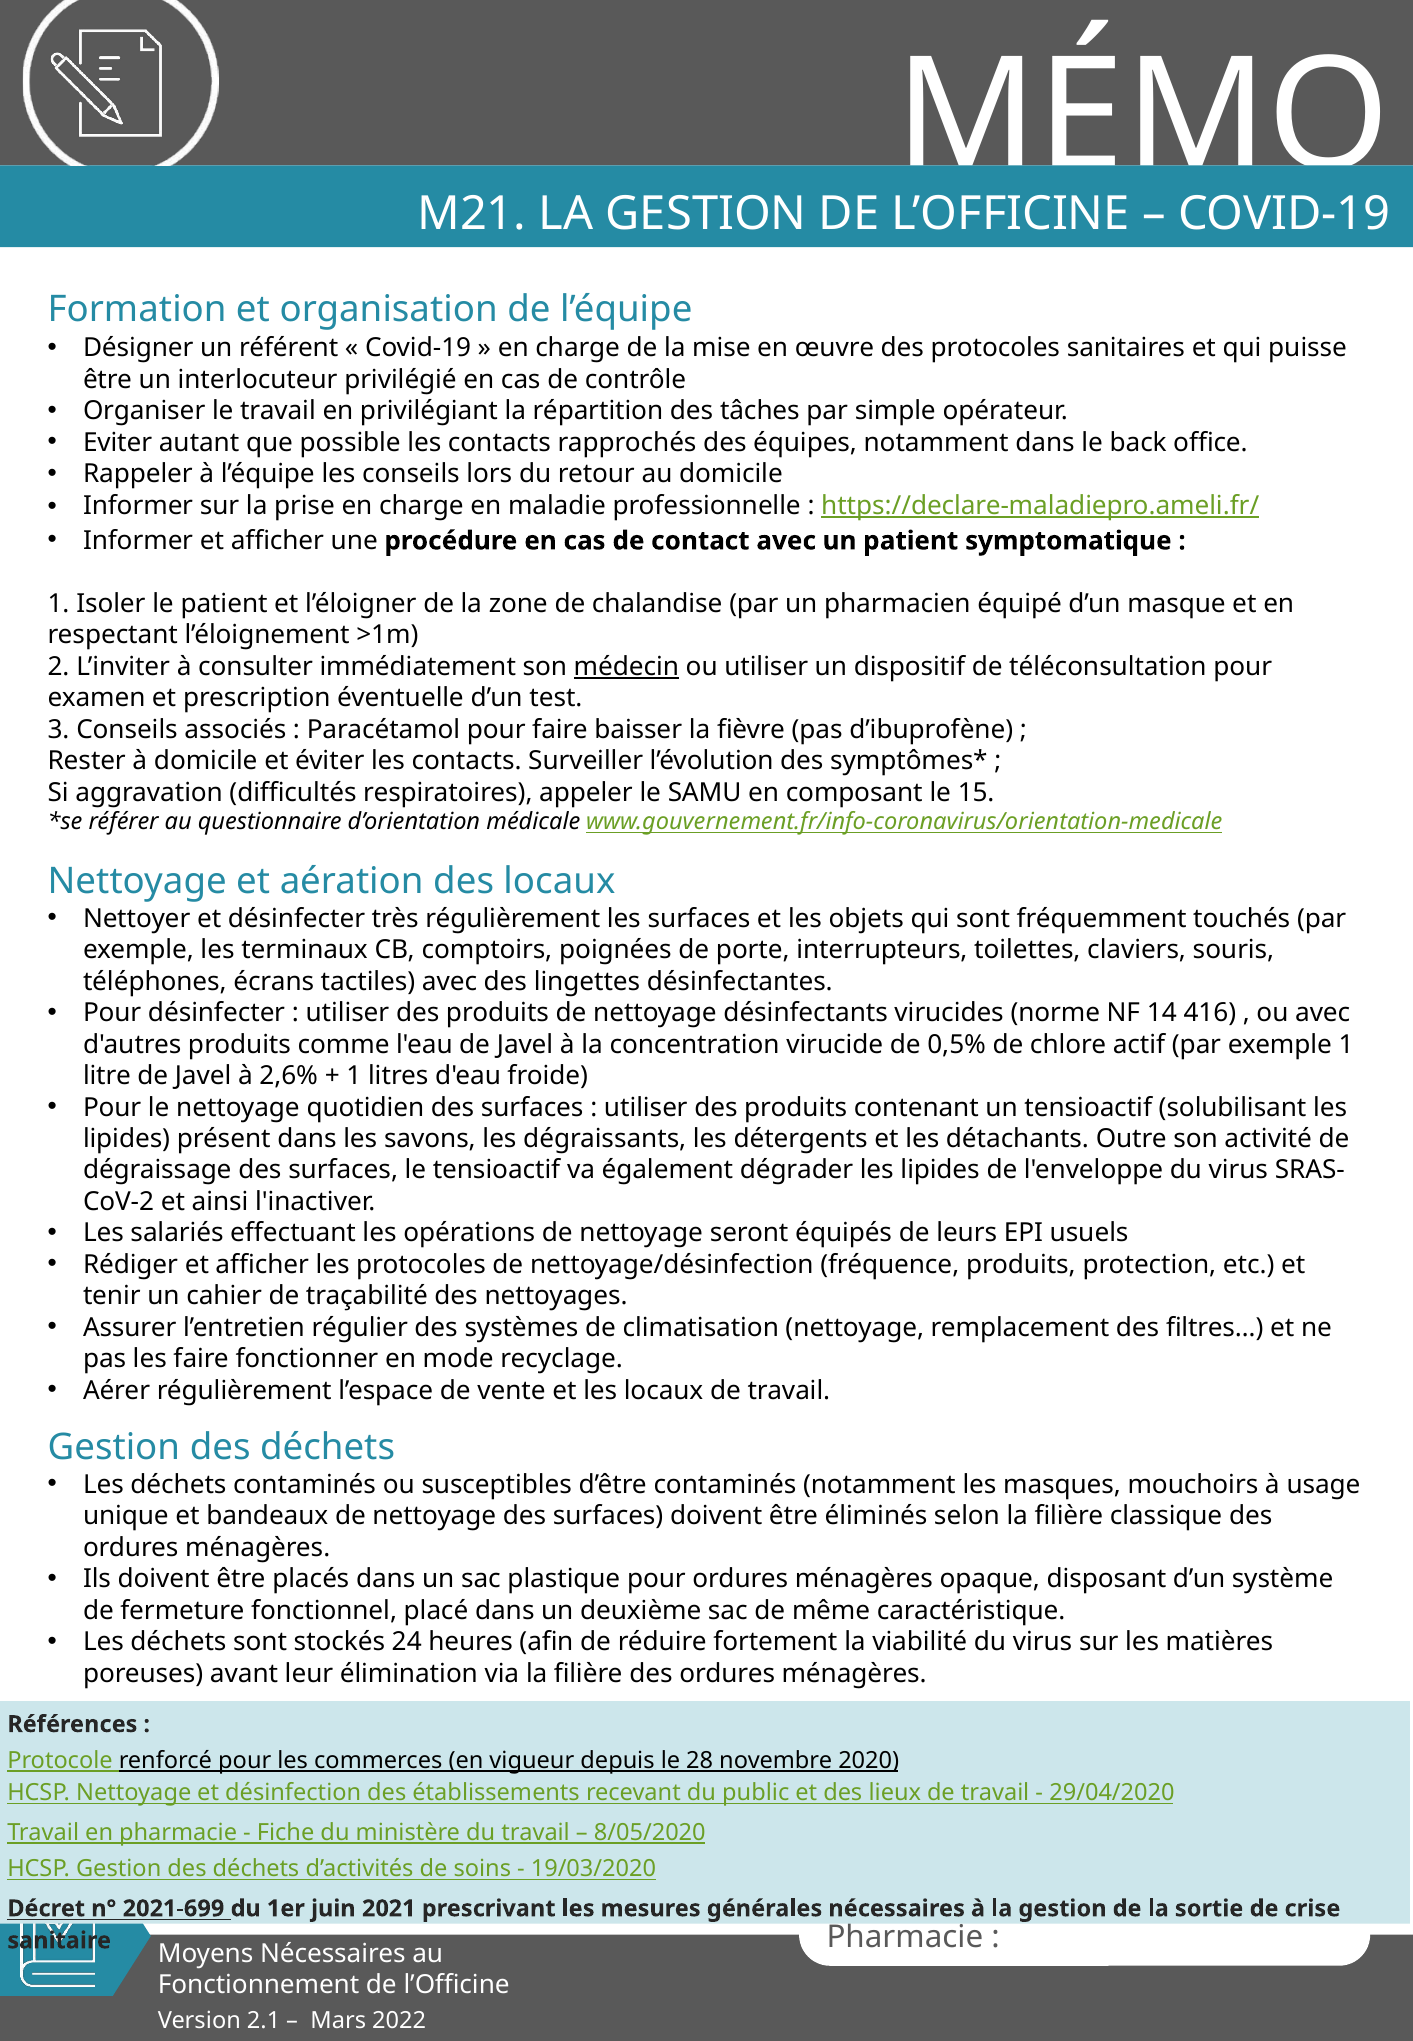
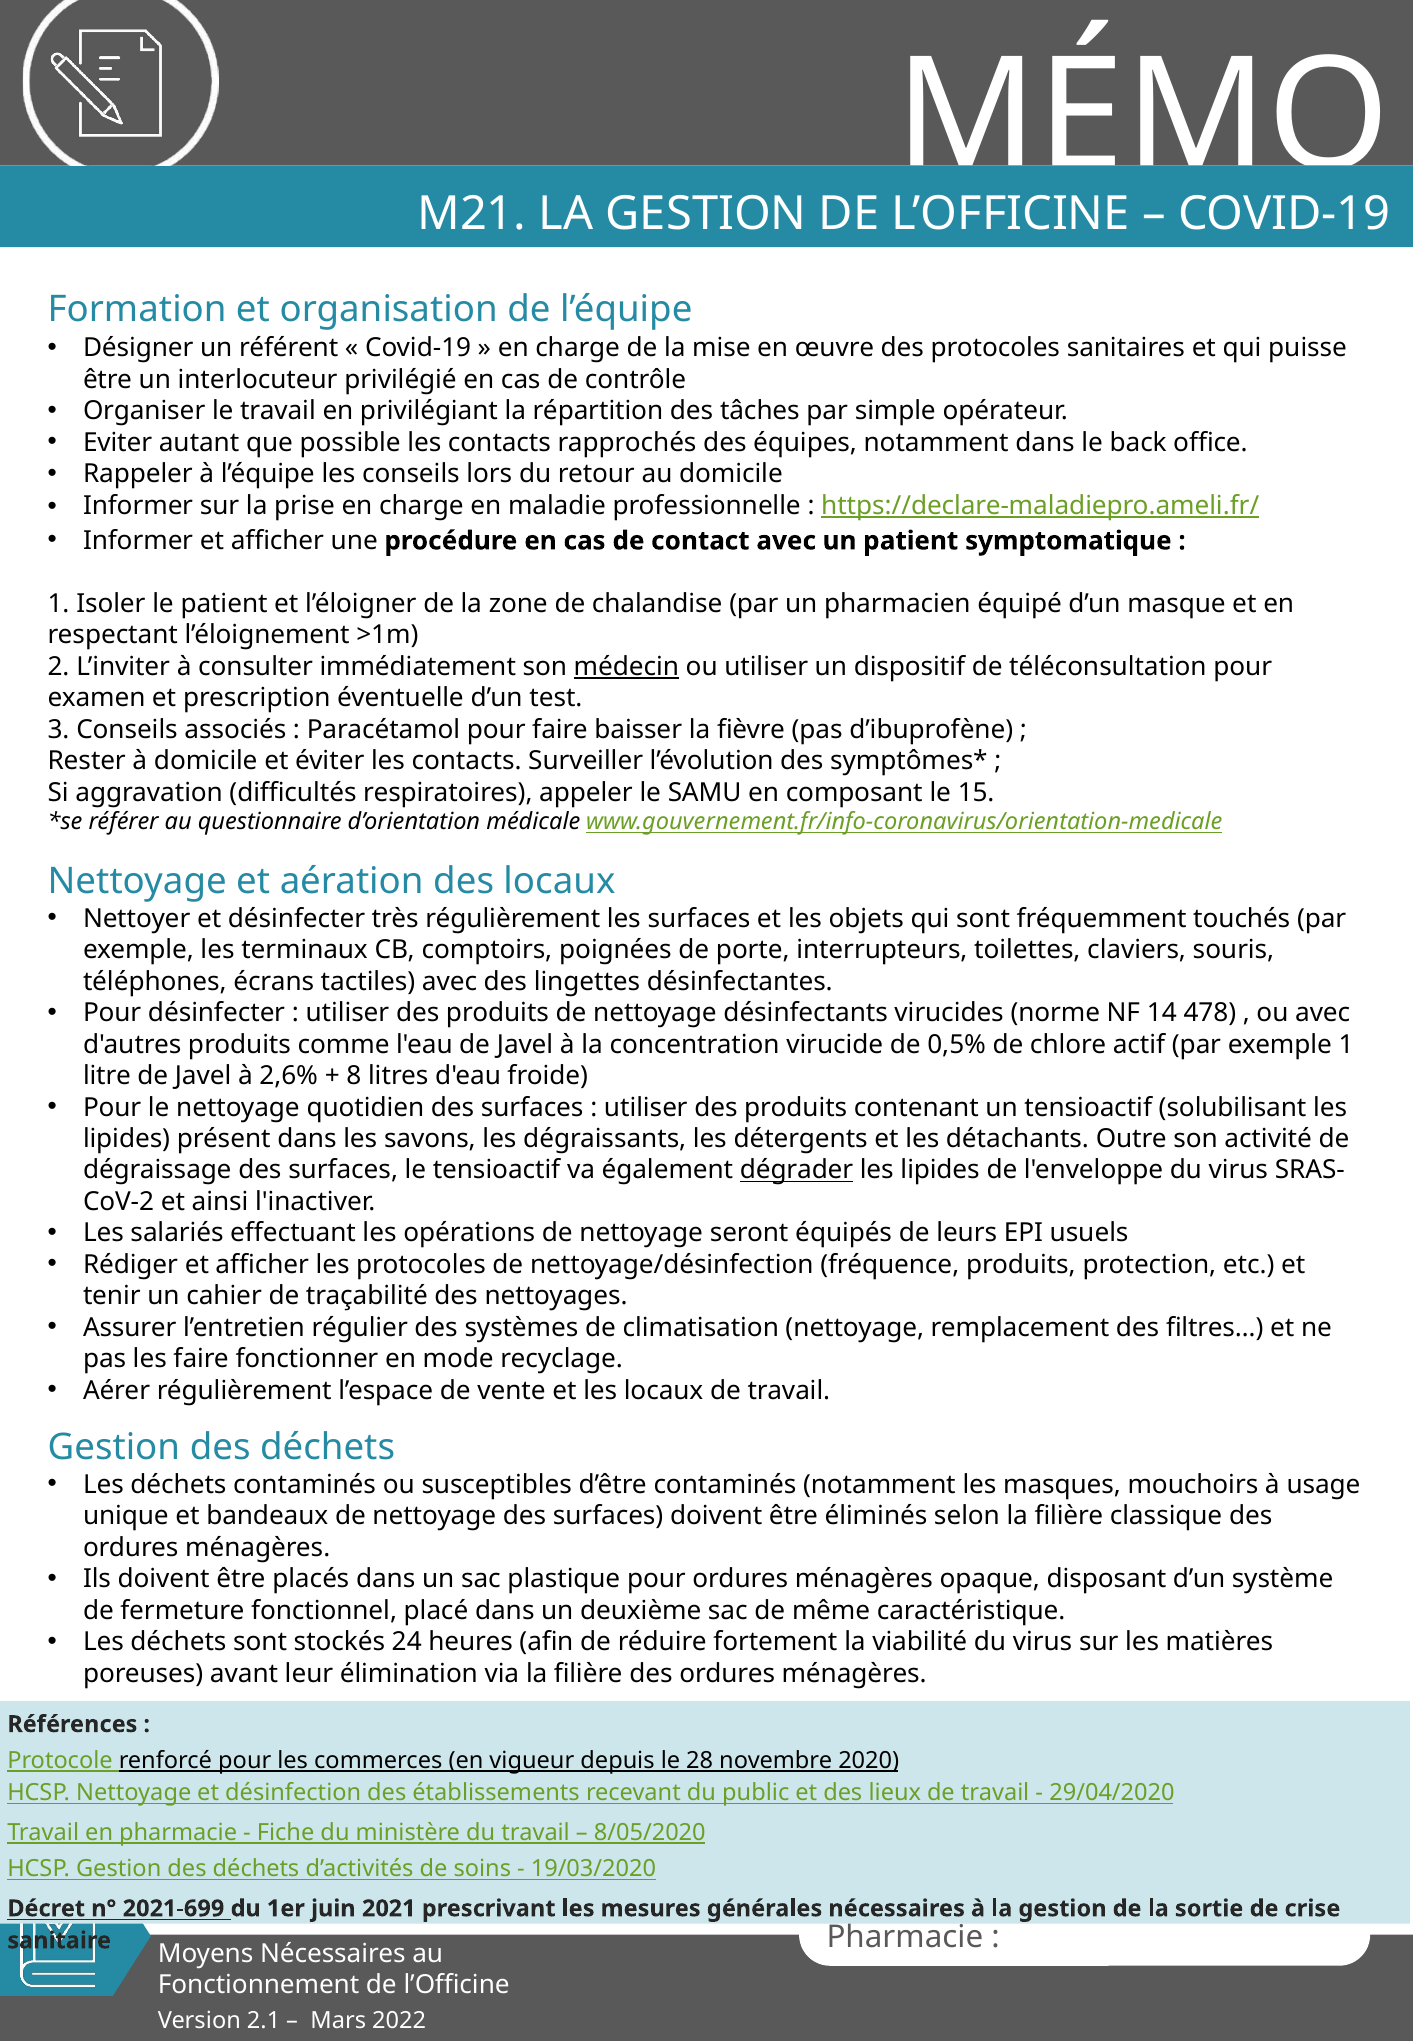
416: 416 -> 478 (1210, 1013)
1: 1 -> 8 (354, 1076)
dégrader underline: none -> present (797, 1170)
